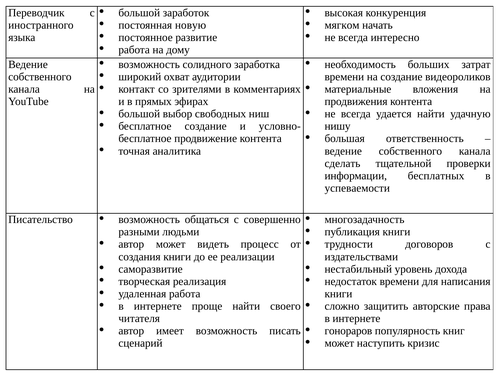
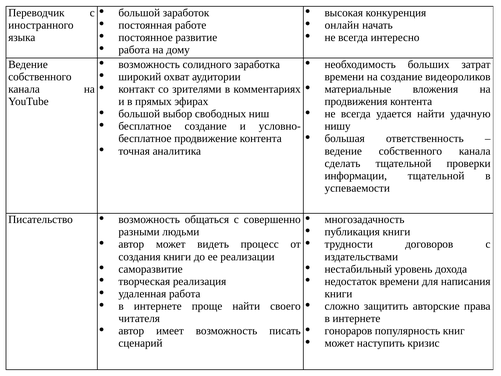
новую: новую -> работе (191, 25)
мягком: мягком -> онлайн (342, 25)
информации бесплатных: бесплатных -> тщательной (436, 176)
